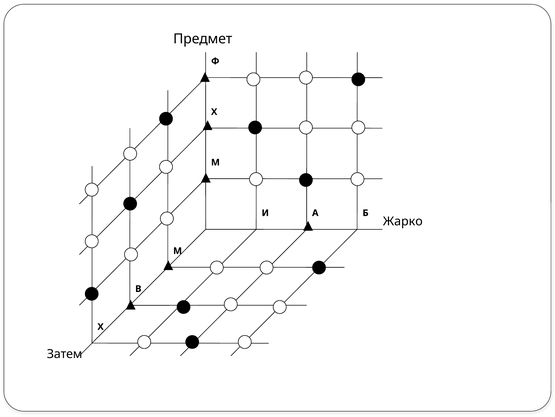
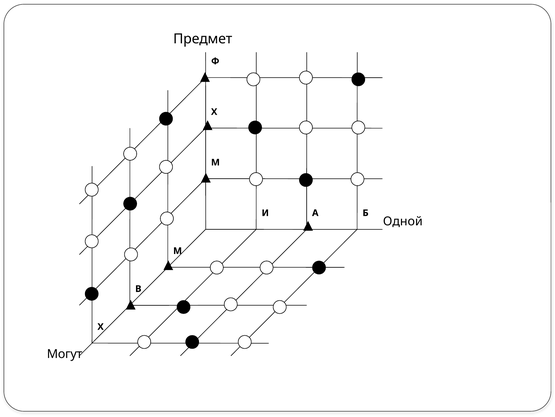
Жарко: Жарко -> Одной (403, 221)
Затем: Затем -> Могут (65, 354)
